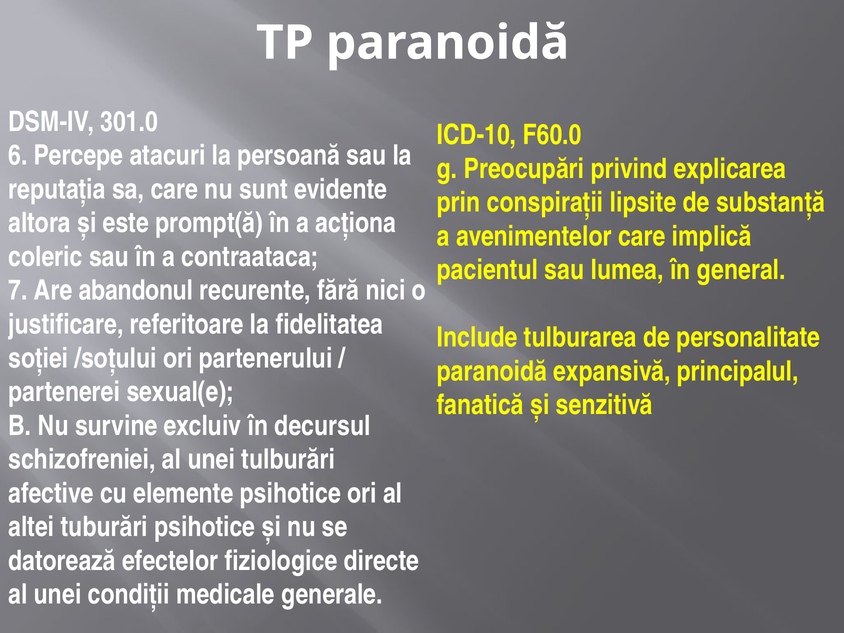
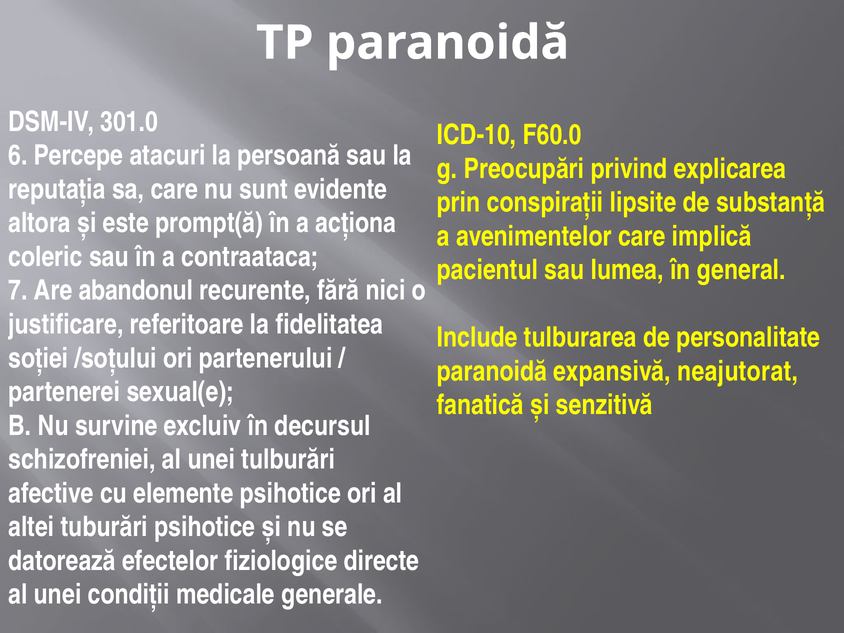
principalul: principalul -> neajutorat (738, 371)
